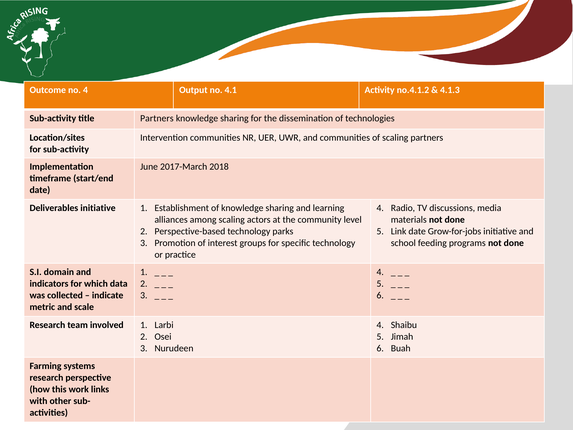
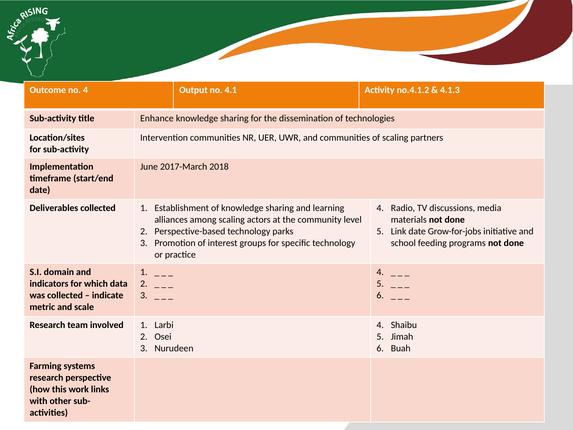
title Partners: Partners -> Enhance (157, 118)
Deliverables initiative: initiative -> collected (98, 208)
